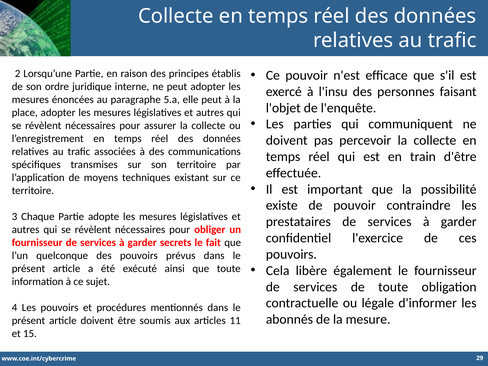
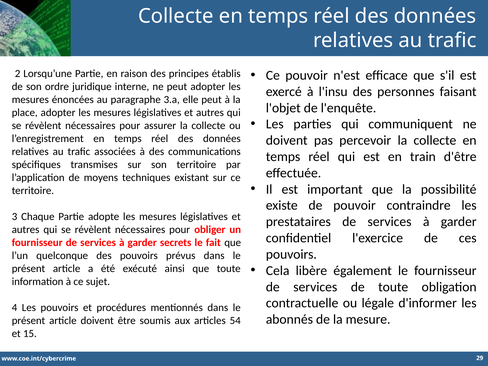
5.a: 5.a -> 3.a (172, 100)
11: 11 -> 54 (235, 321)
